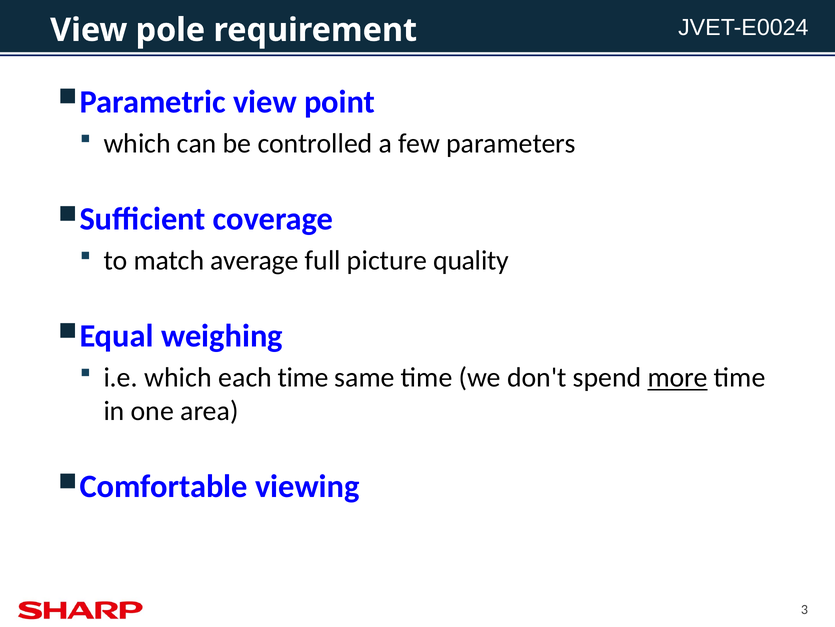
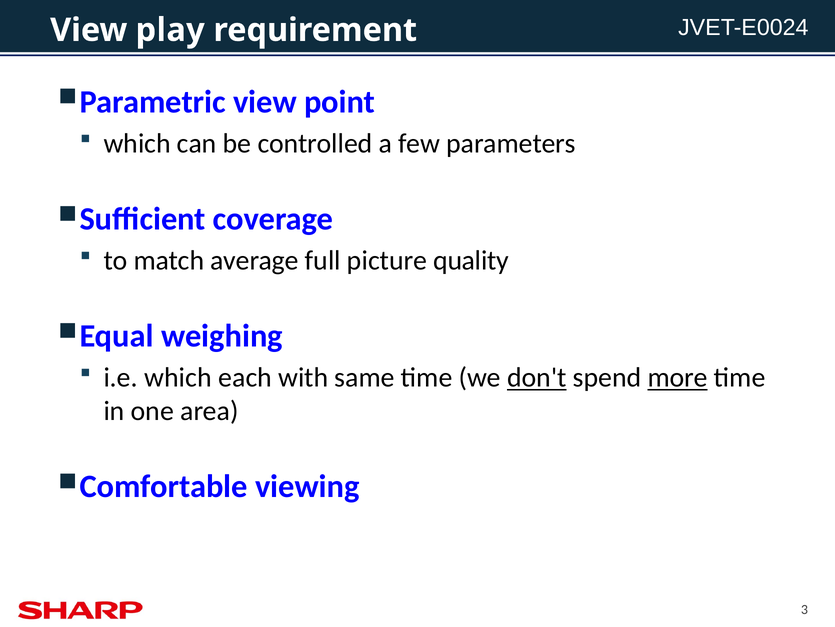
pole: pole -> play (170, 30)
each time: time -> with (303, 377)
don't underline: none -> present (537, 377)
